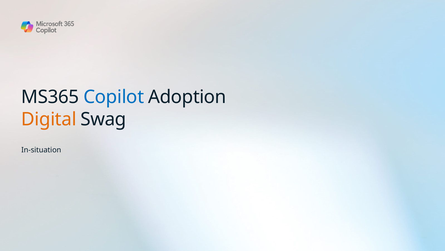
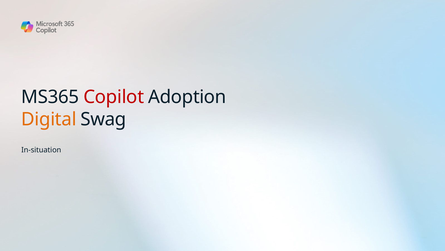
Copilot colour: blue -> red (114, 97)
